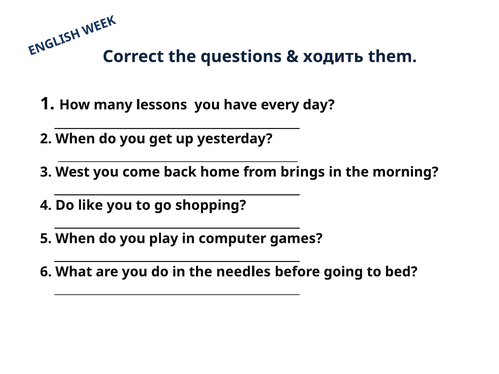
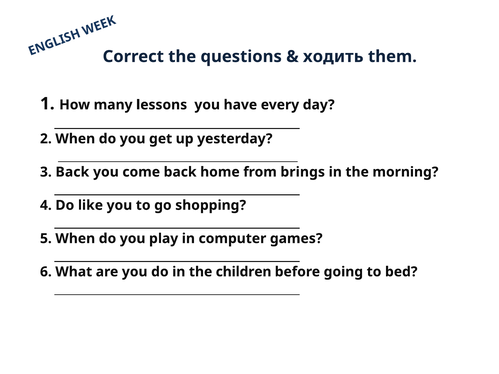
3 West: West -> Back (72, 172)
needles: needles -> children (244, 272)
